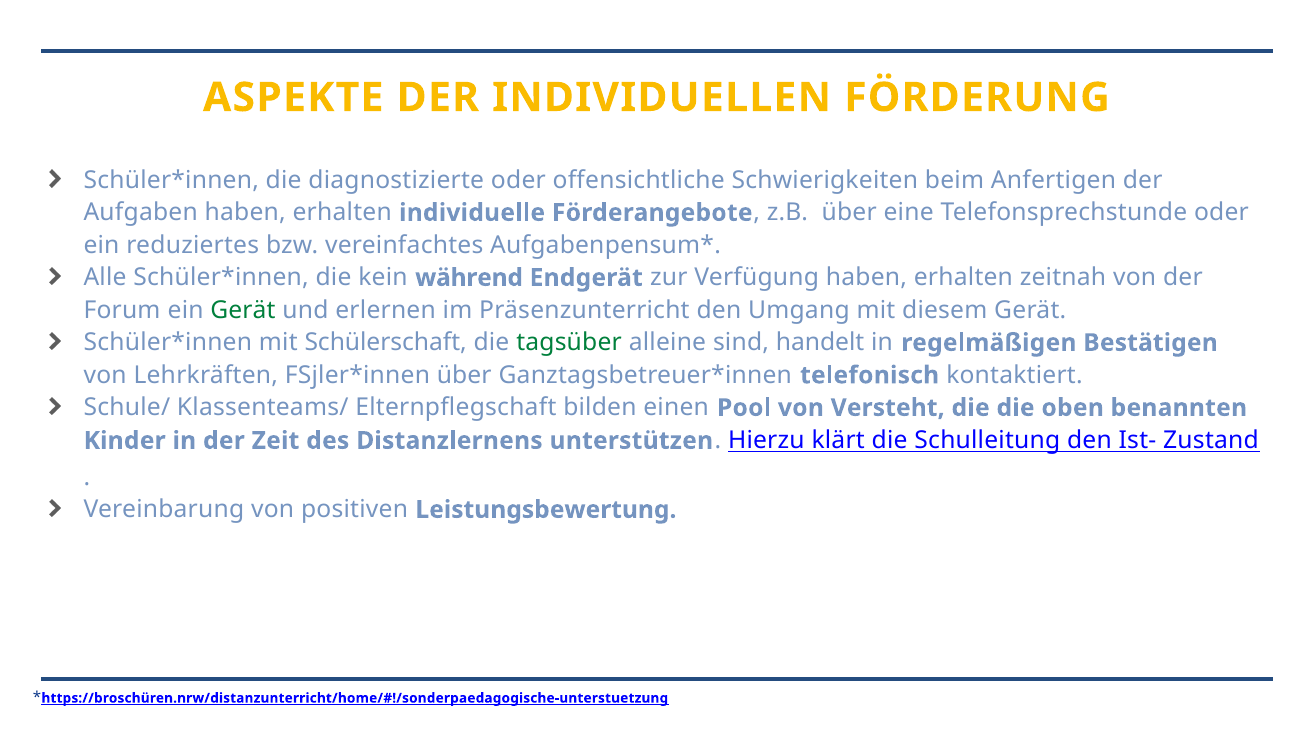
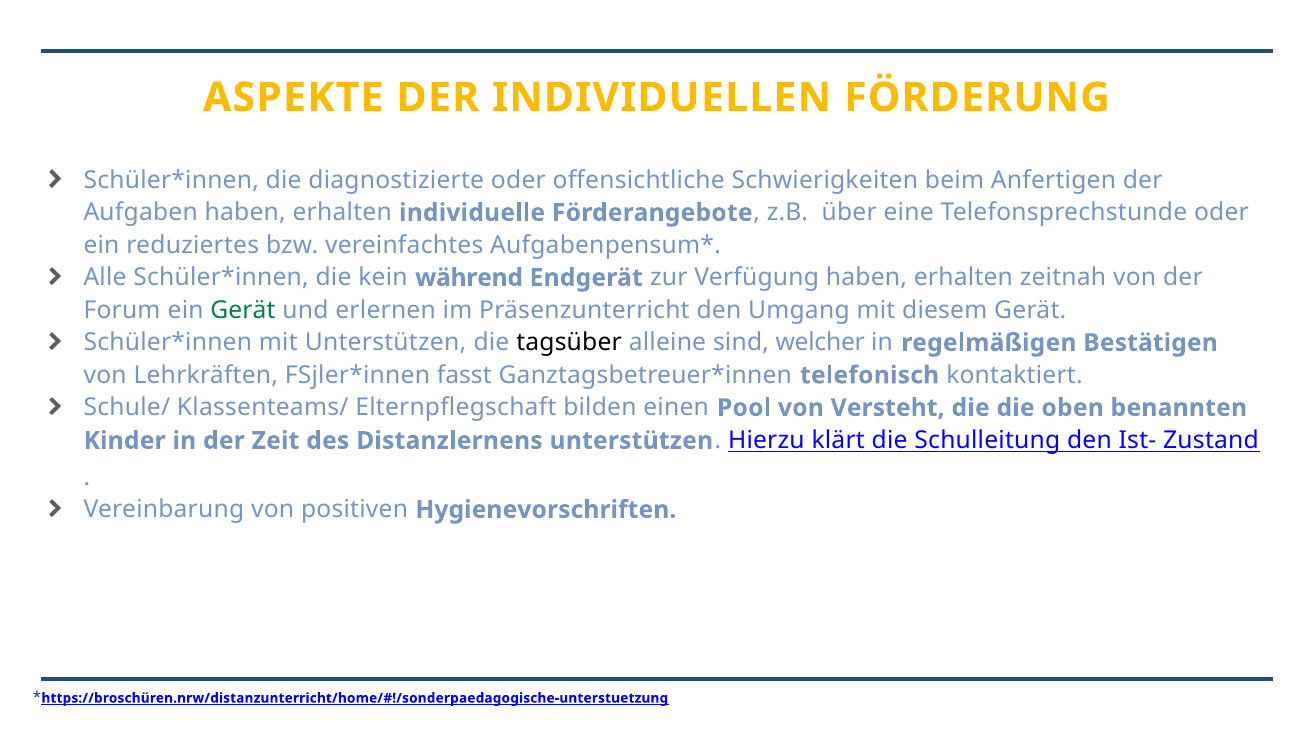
mit Schülerschaft: Schülerschaft -> Unterstützen (385, 343)
tagsüber colour: green -> black (569, 343)
handelt: handelt -> welcher (820, 343)
über: über -> fasst (464, 375)
Leistungsbewertung: Leistungsbewertung -> Hygienevorschriften (546, 510)
